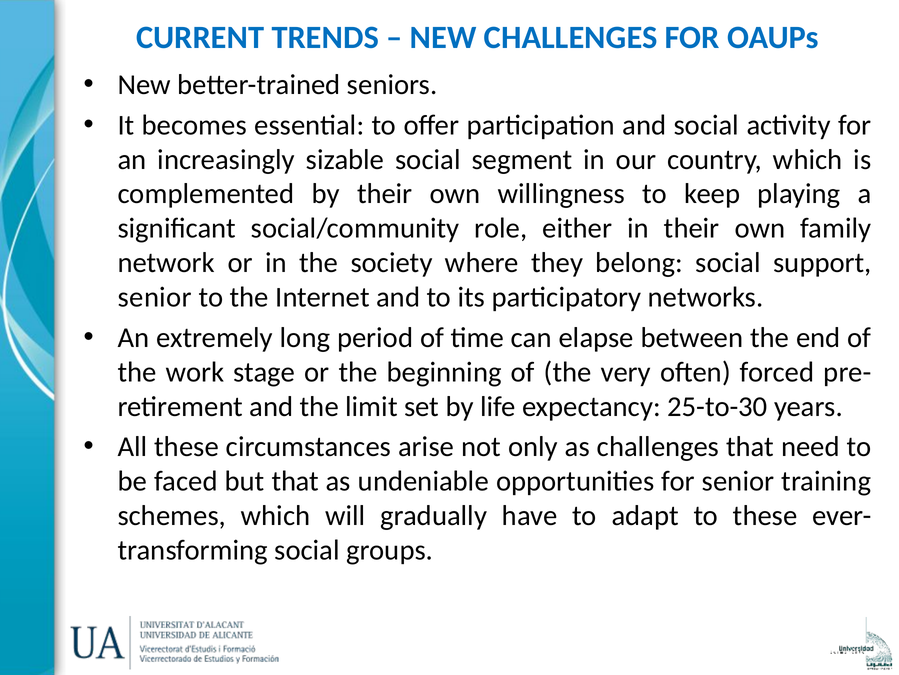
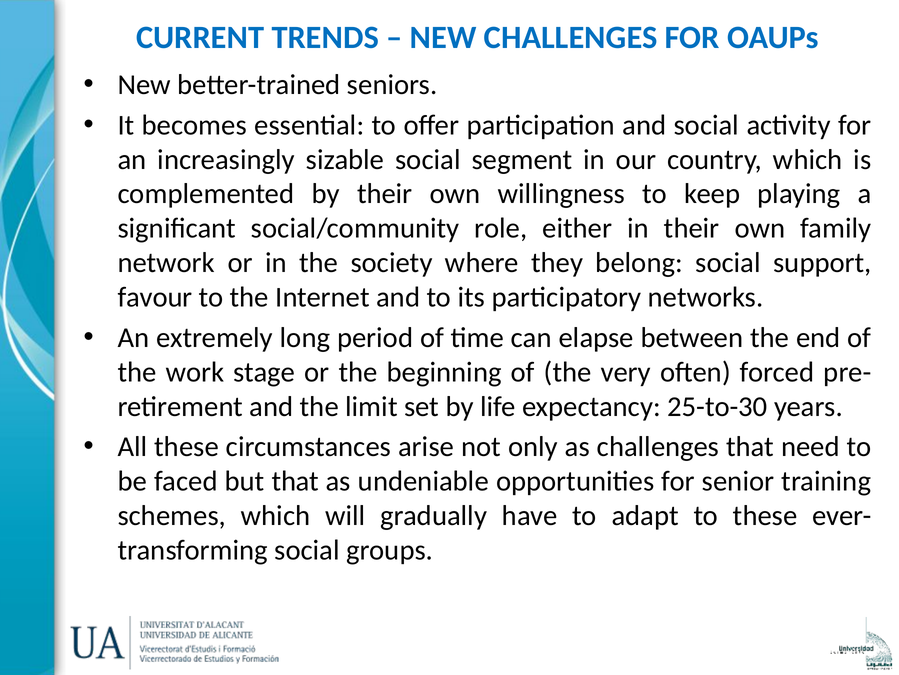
senior: senior -> favour (155, 297)
